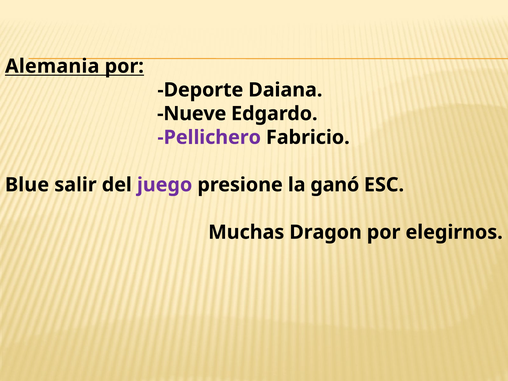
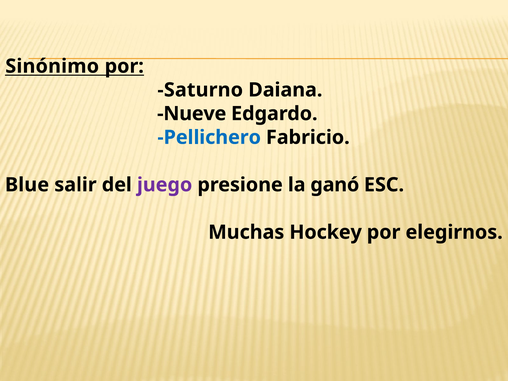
Alemania: Alemania -> Sinónimo (52, 66)
Deporte: Deporte -> Saturno (200, 90)
Pellichero colour: purple -> blue (209, 137)
Dragon: Dragon -> Hockey (326, 232)
